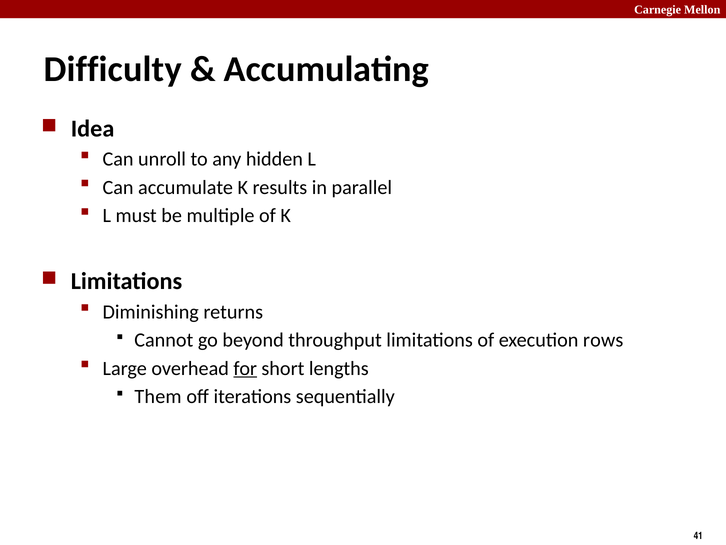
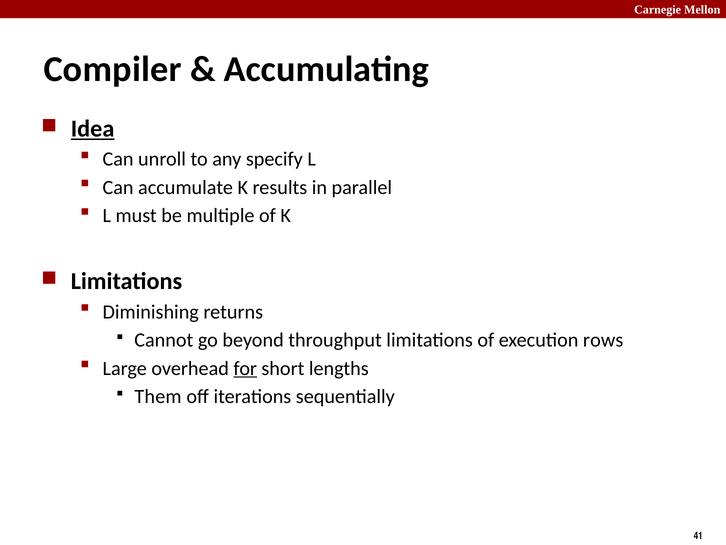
Difficulty: Difficulty -> Compiler (113, 69)
Idea underline: none -> present (93, 129)
hidden: hidden -> specify (274, 159)
